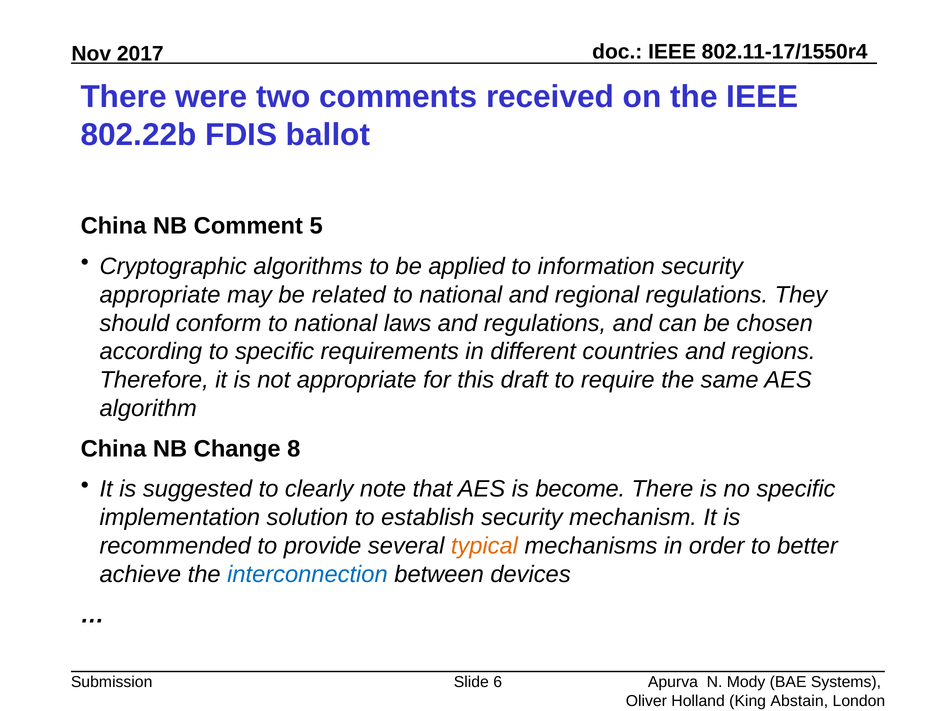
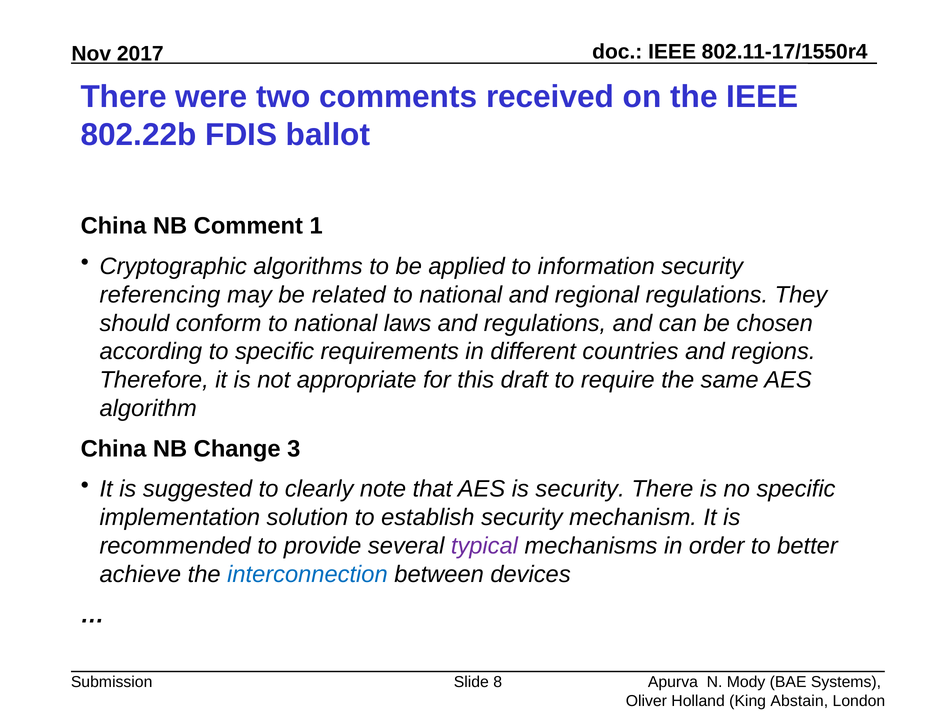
5: 5 -> 1 (316, 226)
appropriate: appropriate -> referencing (160, 295)
8: 8 -> 3 (294, 449)
is become: become -> security (580, 489)
typical colour: orange -> purple (484, 546)
6: 6 -> 8 (498, 682)
